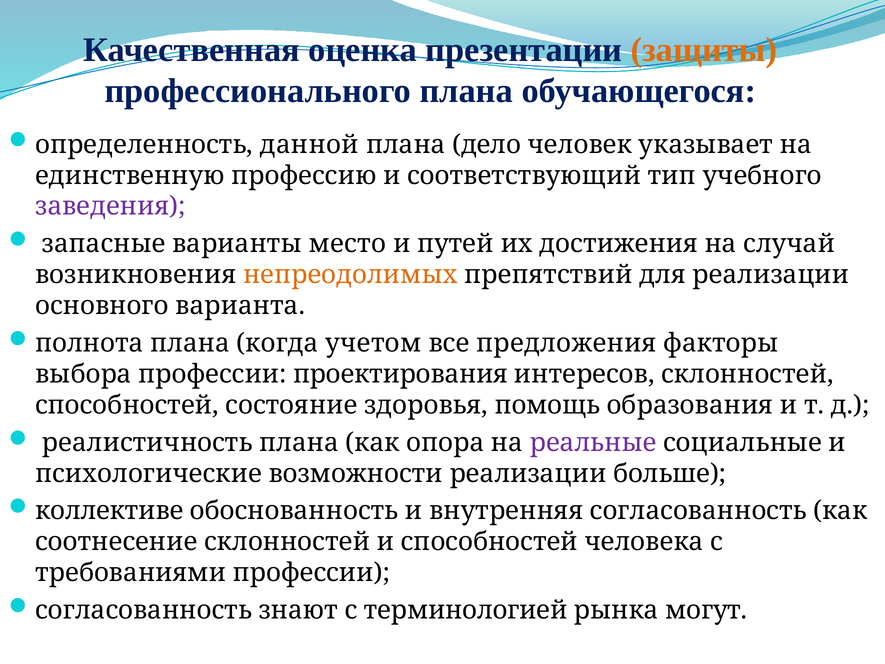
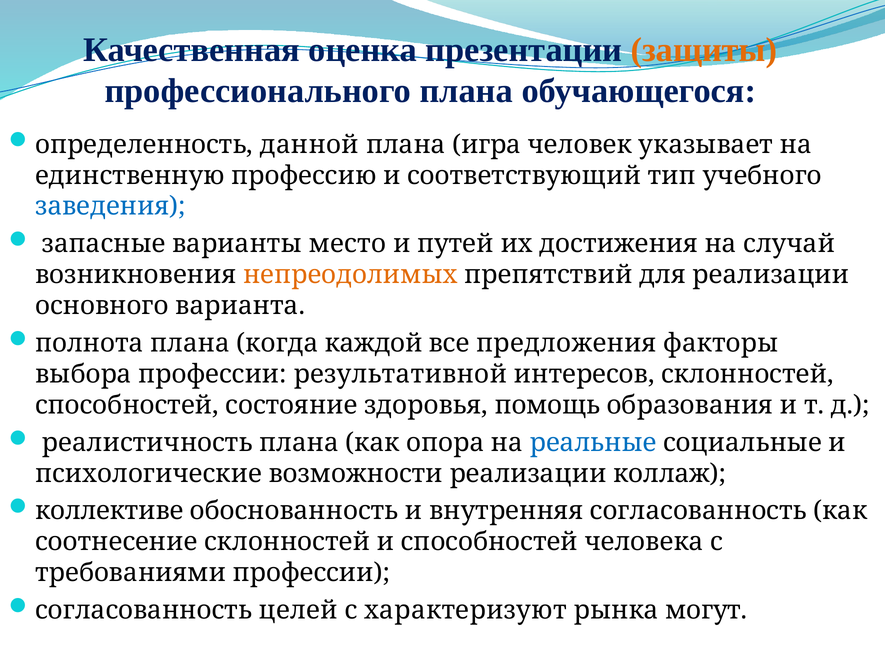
дело: дело -> игра (487, 144)
заведения colour: purple -> blue (110, 206)
учетом: учетом -> каждой (374, 343)
проектирования: проектирования -> результативной (400, 374)
реальные colour: purple -> blue (593, 442)
больше: больше -> коллаж (670, 473)
знают: знают -> целей (298, 610)
терминологией: терминологией -> характеризуют (465, 610)
